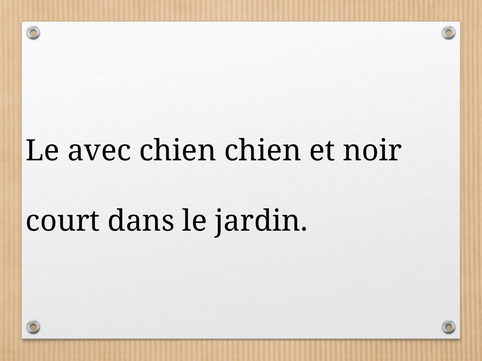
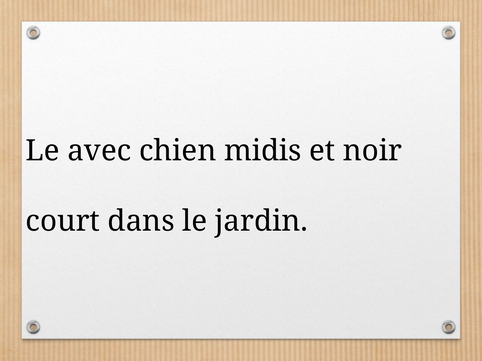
chien chien: chien -> midis (263, 151)
